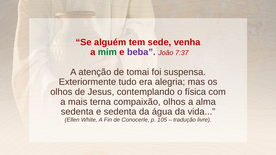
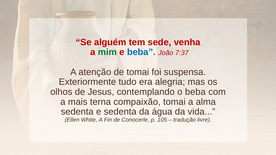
beba colour: purple -> blue (141, 52)
o física: física -> beba (195, 92)
compaixão olhos: olhos -> tomai (174, 102)
